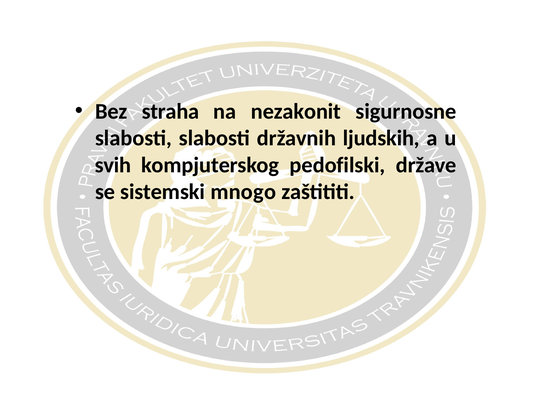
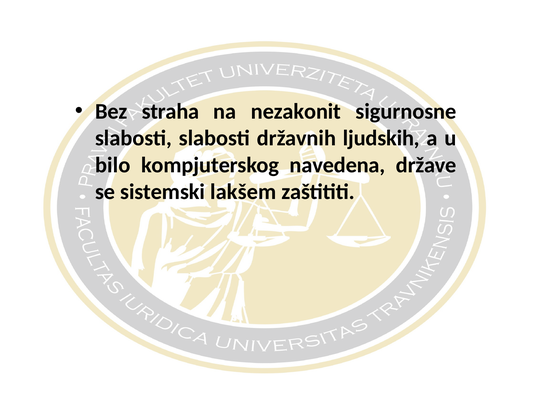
svih: svih -> bilo (113, 165)
pedofilski: pedofilski -> navedena (337, 165)
mnogo: mnogo -> lakšem (243, 192)
